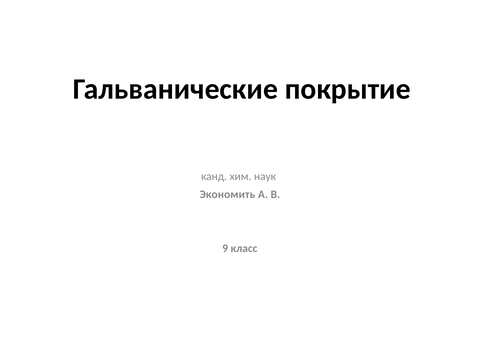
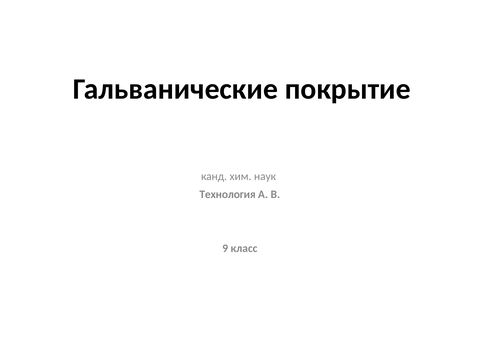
Экономить: Экономить -> Технология (228, 194)
